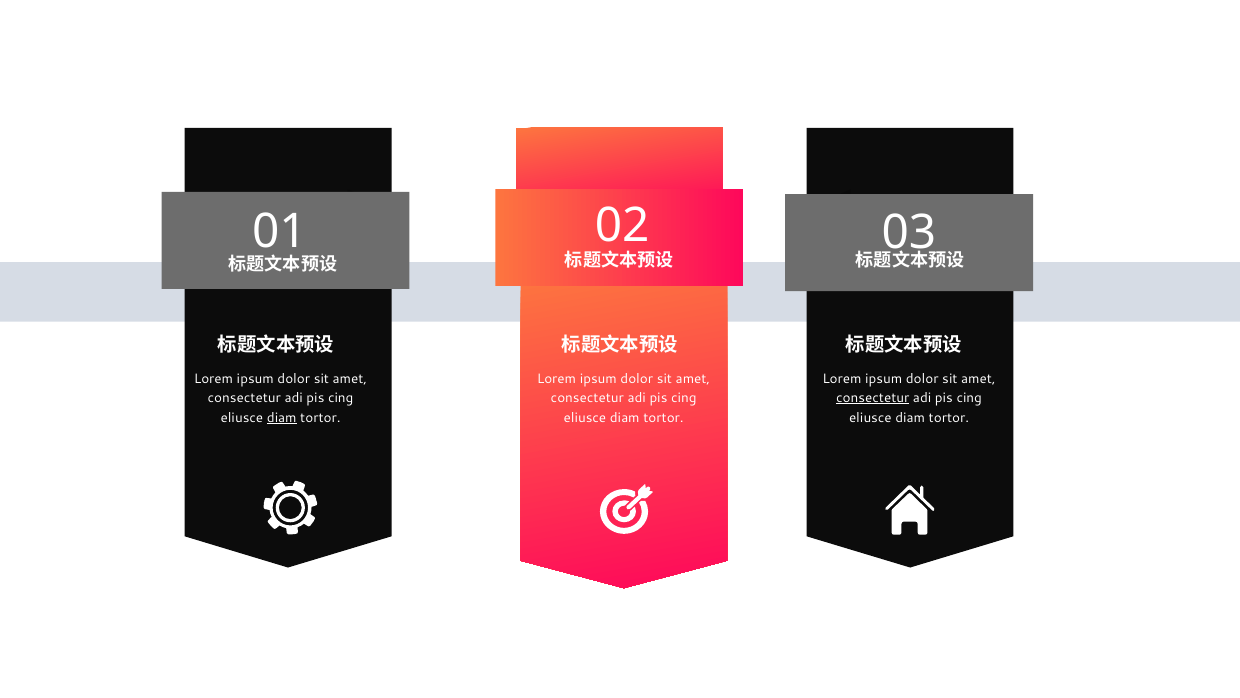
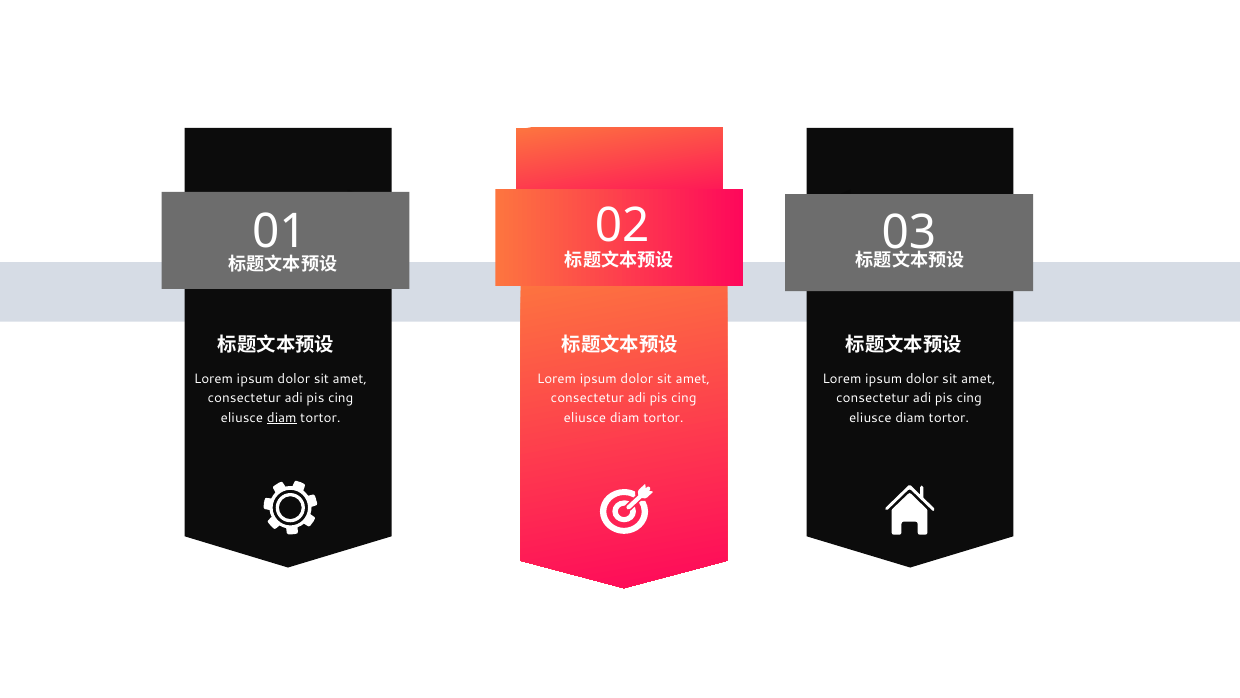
consectetur underline: present -> none (873, 398)
